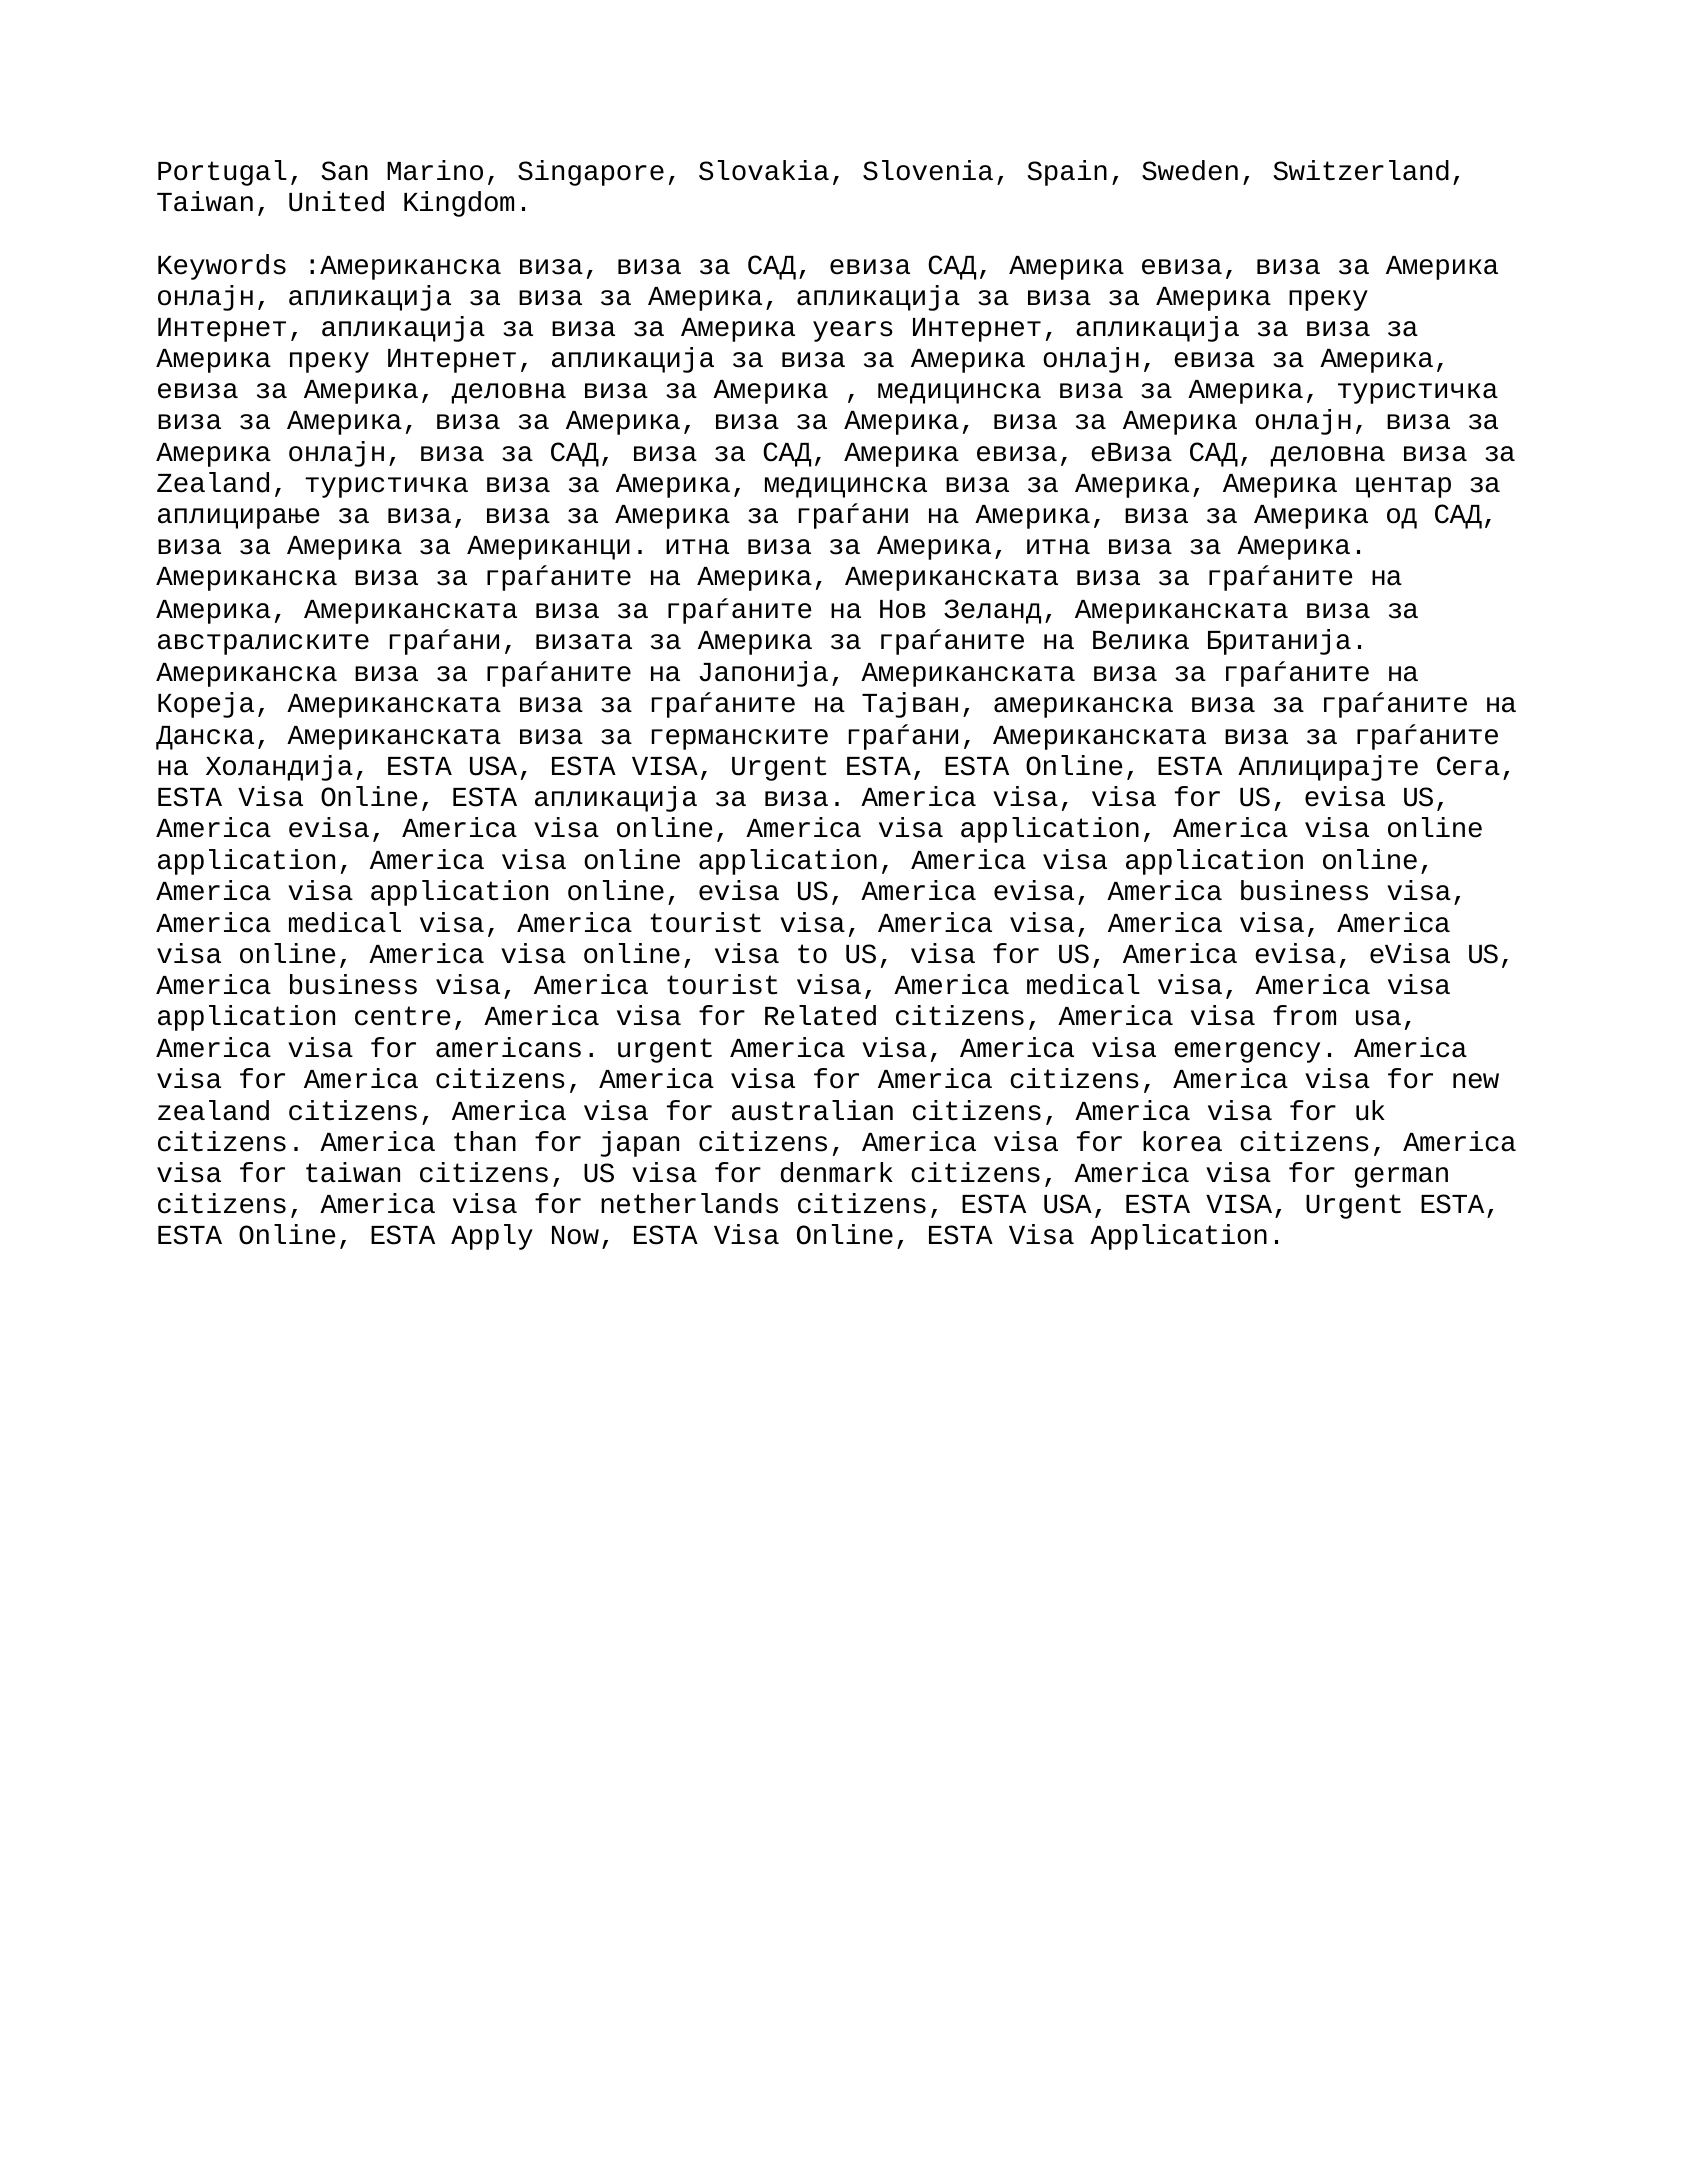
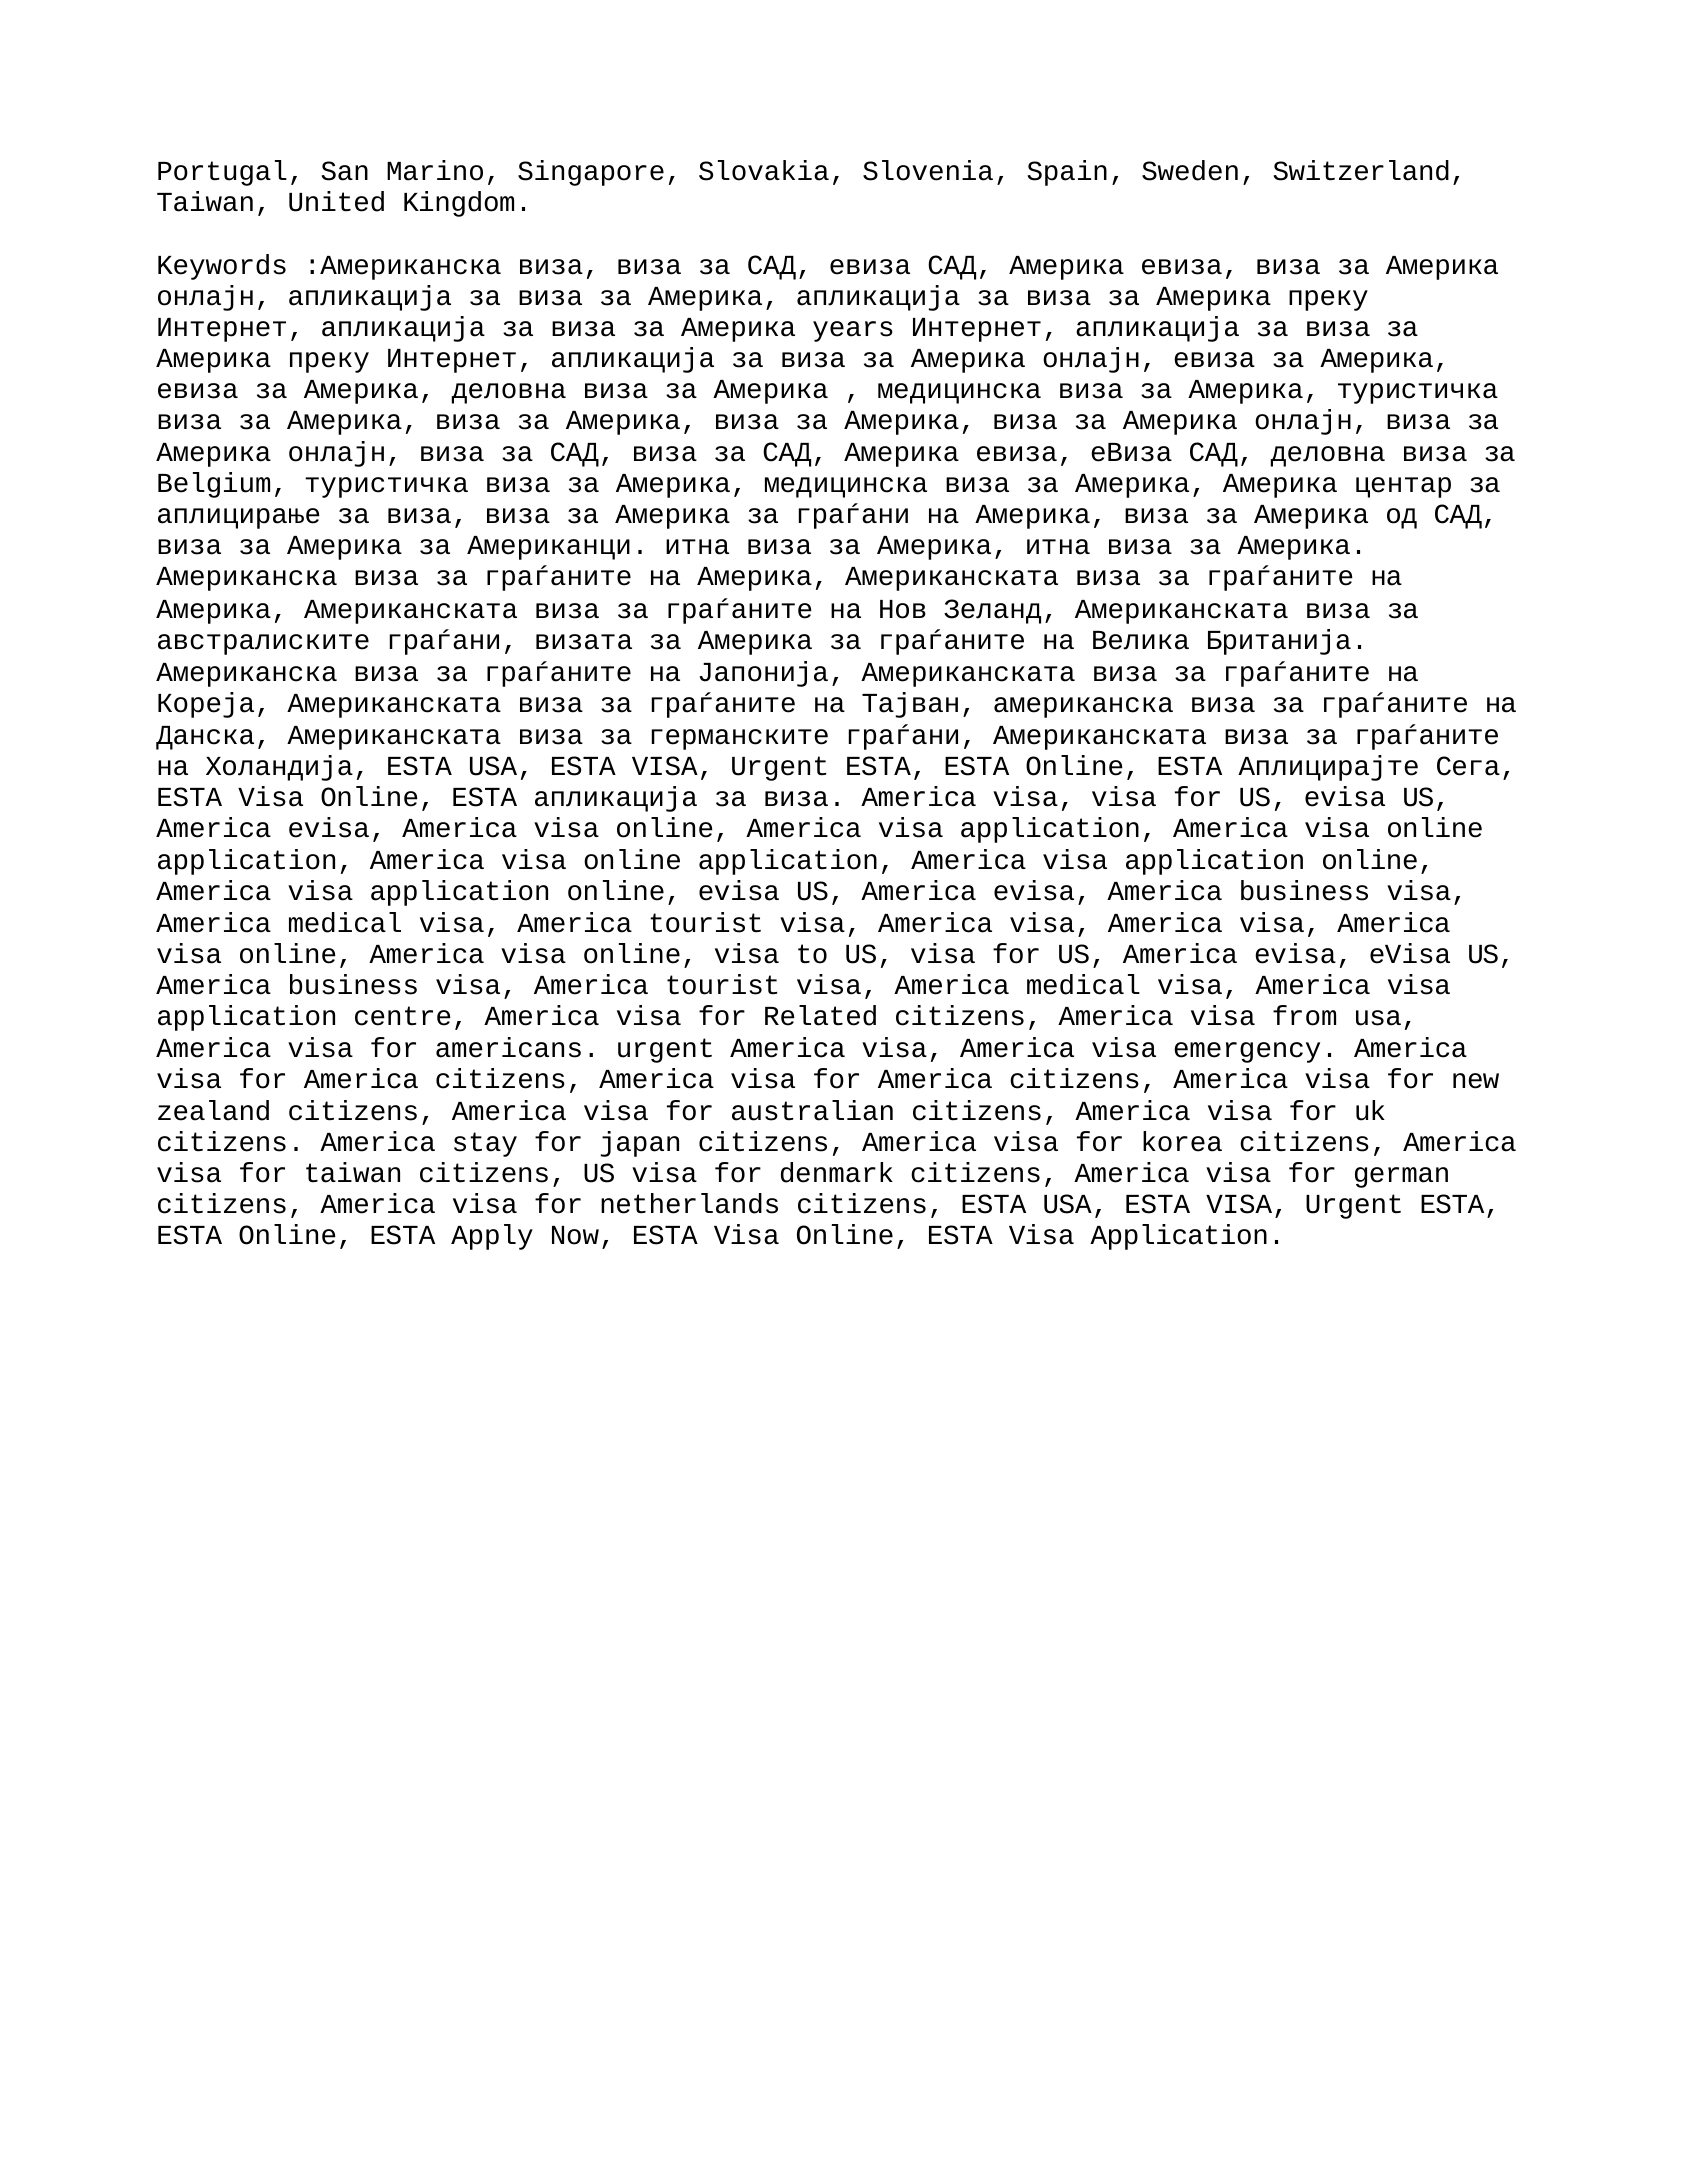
Zealand: Zealand -> Belgium (222, 483)
than: than -> stay (485, 1142)
